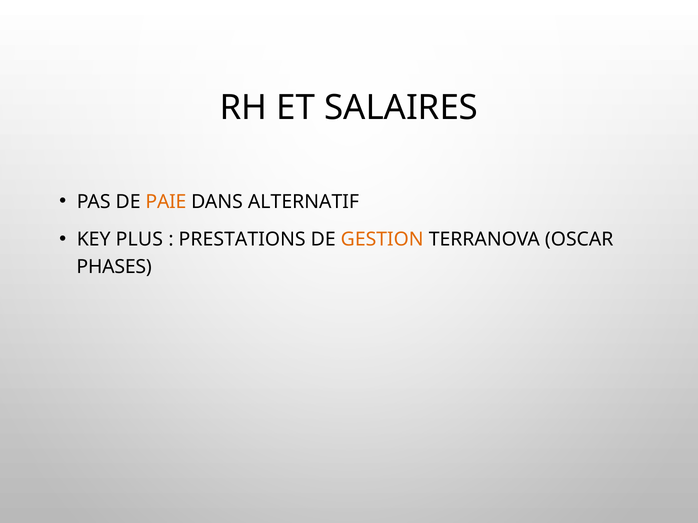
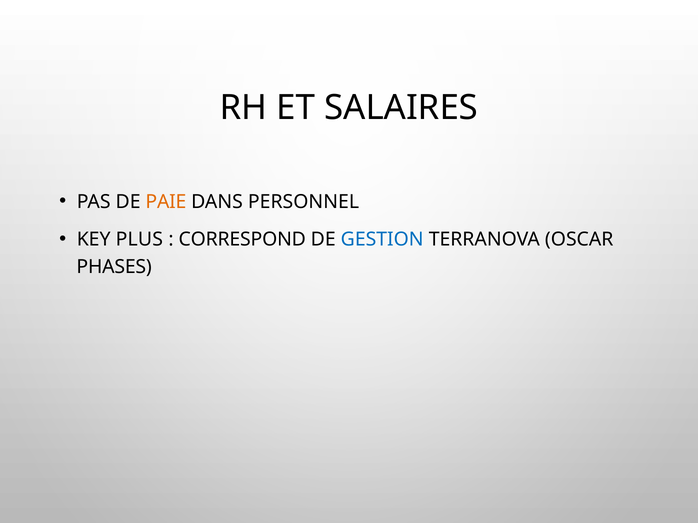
ALTERNATIF: ALTERNATIF -> PERSONNEL (303, 202)
PRESTATIONS: PRESTATIONS -> CORRESPOND (242, 239)
GESTION colour: orange -> blue (382, 239)
